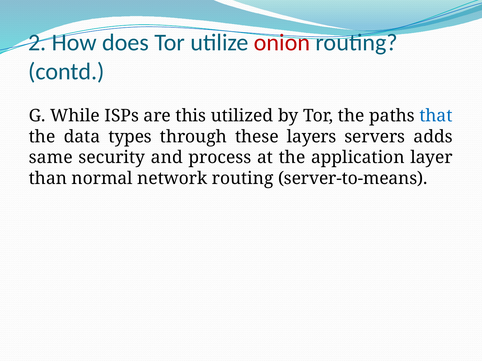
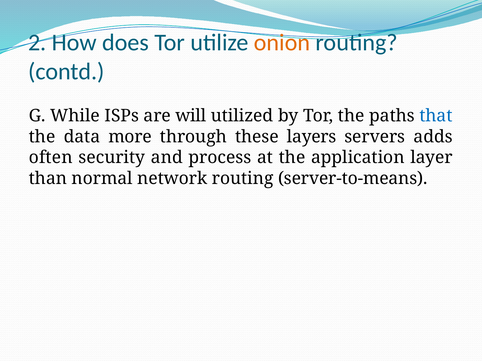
onion colour: red -> orange (282, 43)
this: this -> will (191, 116)
types: types -> more (130, 137)
same: same -> often (51, 158)
